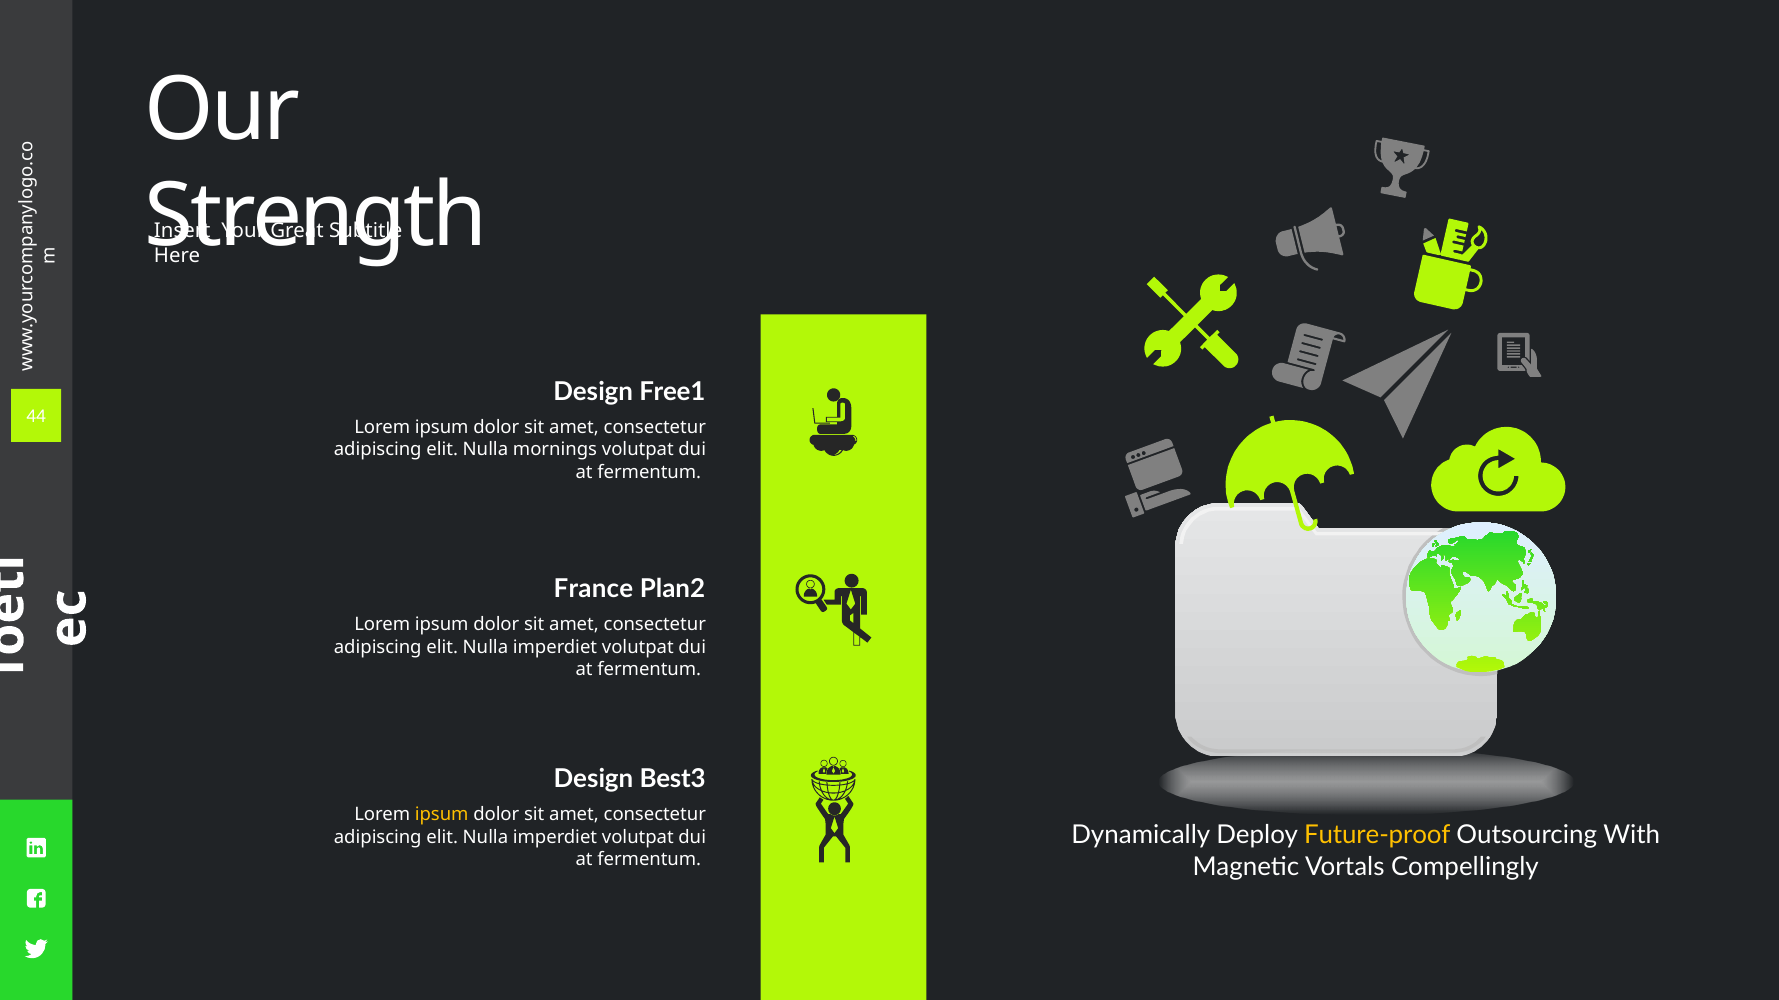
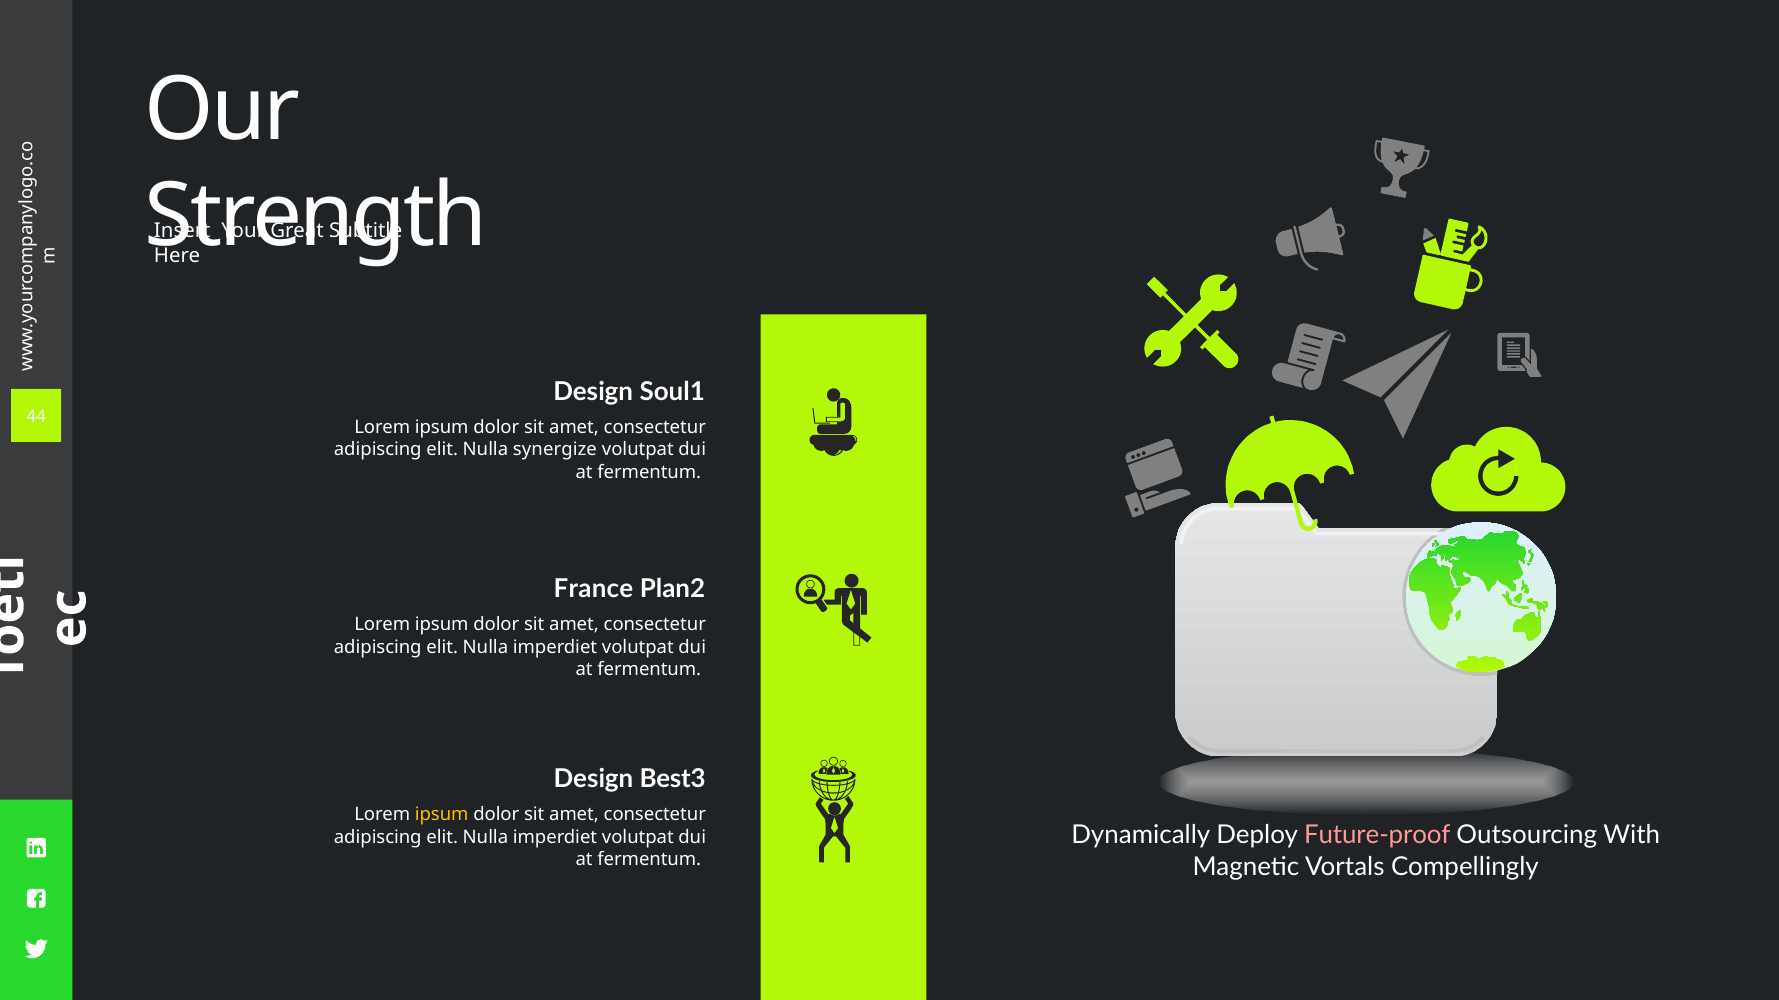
Free1: Free1 -> Soul1 (672, 392)
mornings: mornings -> synergize (555, 450)
Future-proof colour: yellow -> pink (1377, 836)
